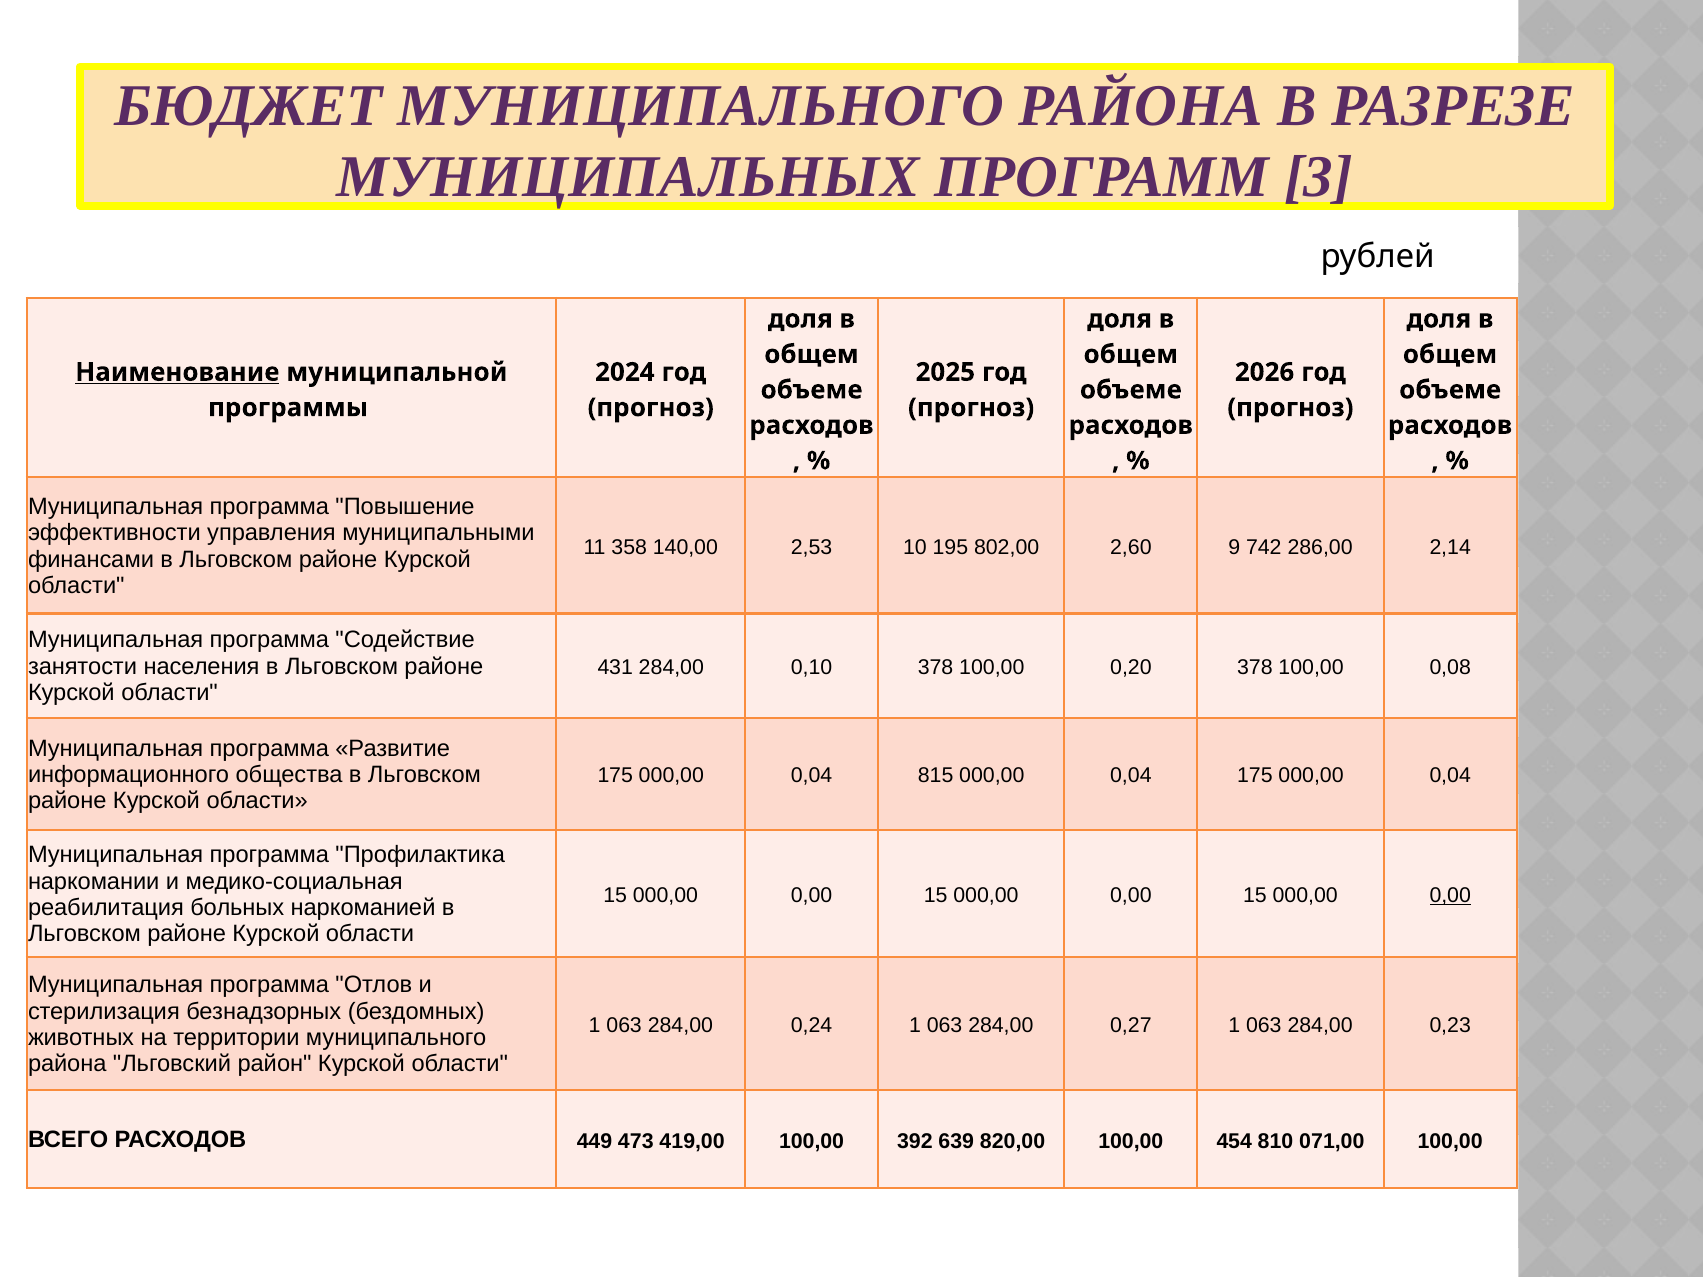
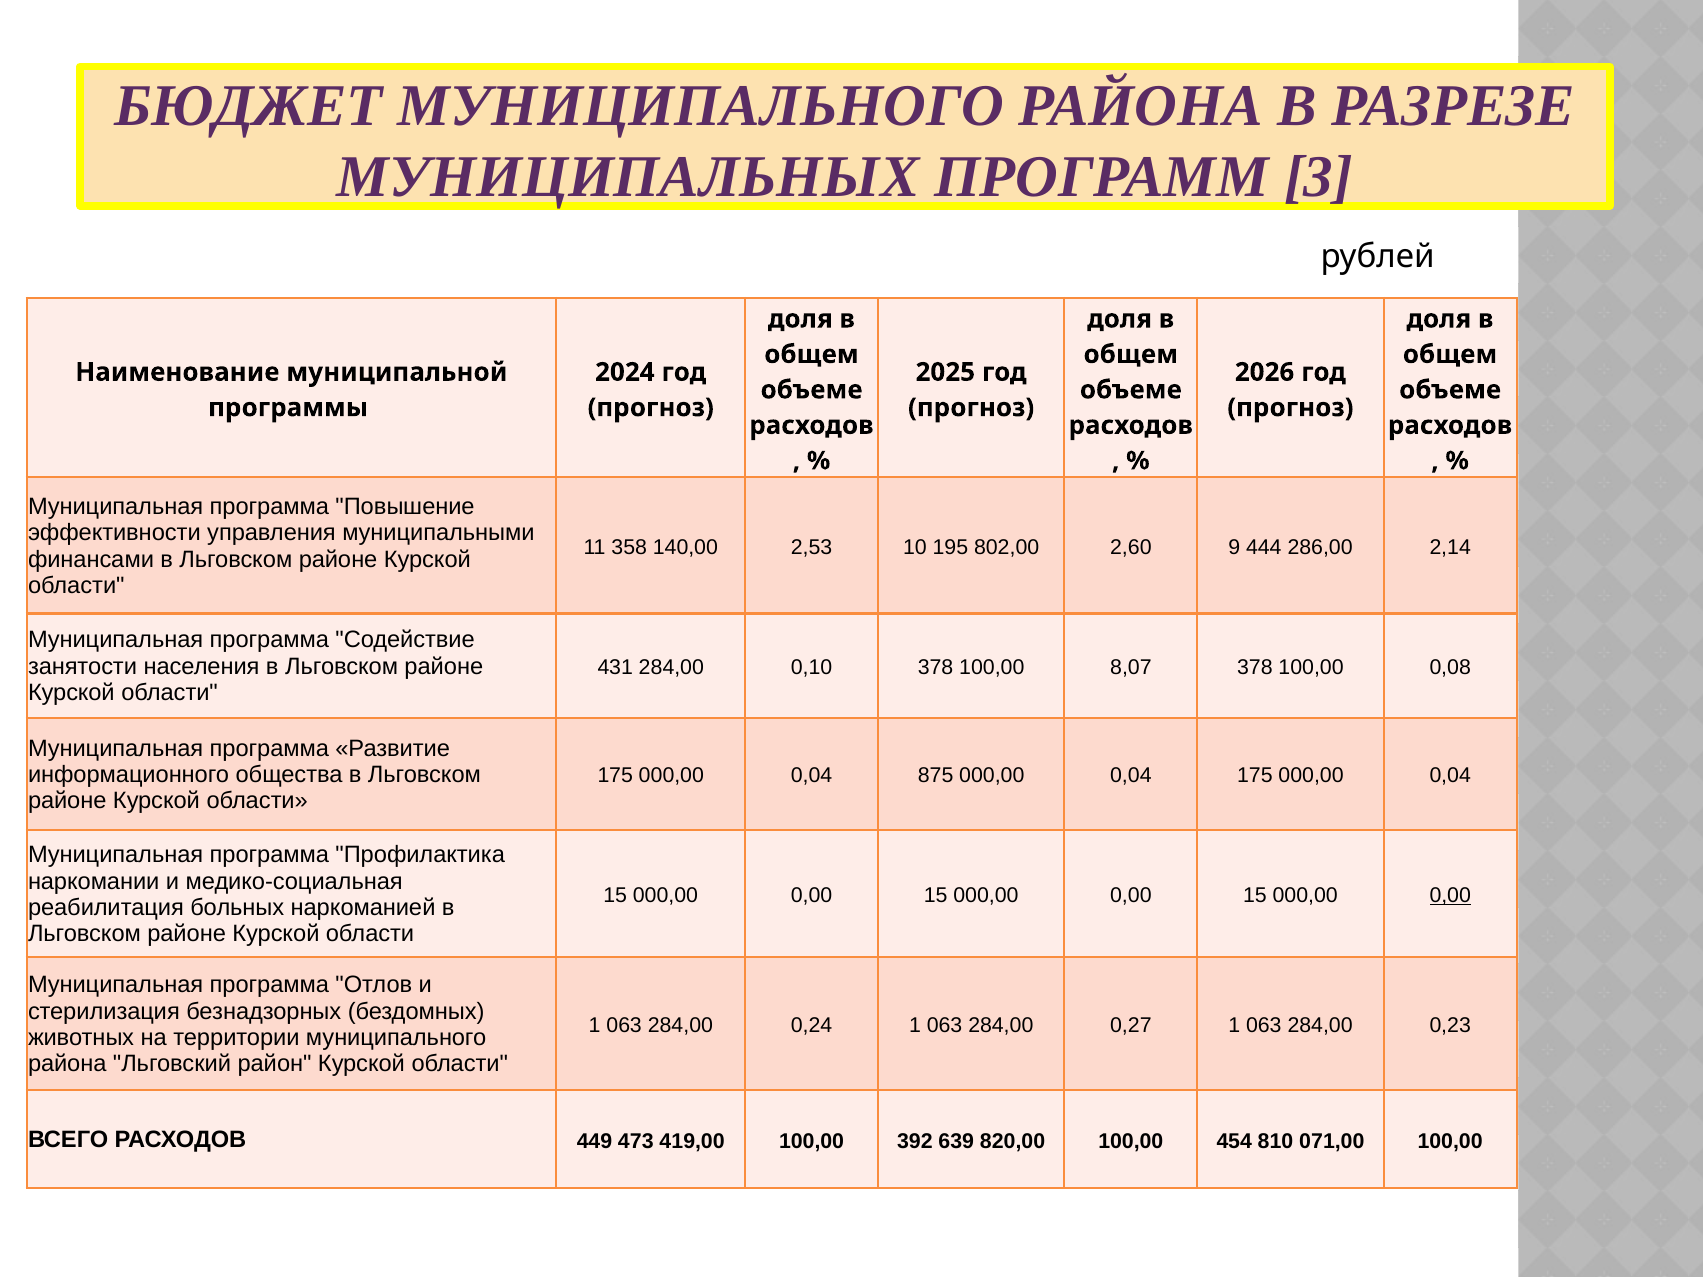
Наименование underline: present -> none (177, 372)
742: 742 -> 444 (1264, 548)
0,20: 0,20 -> 8,07 (1131, 668)
815: 815 -> 875 (936, 776)
